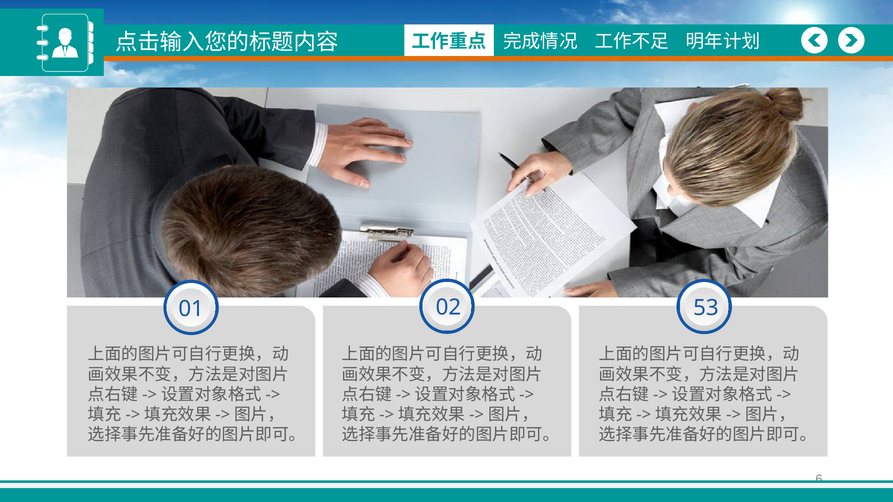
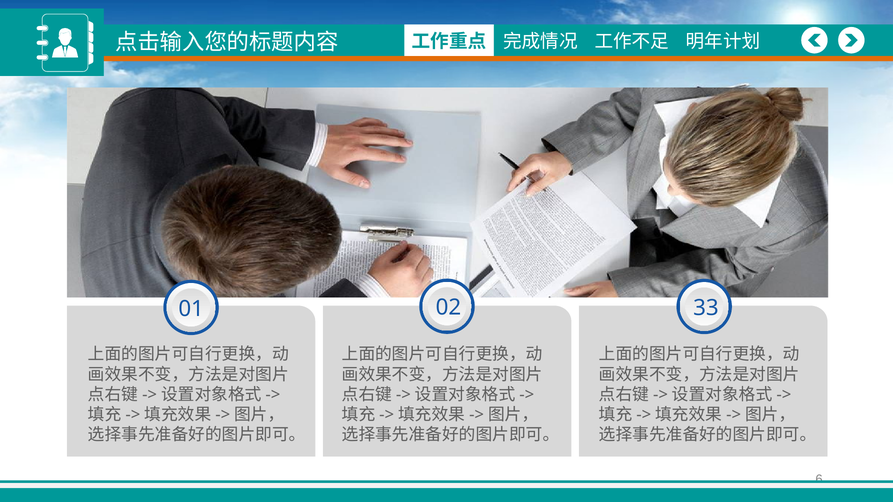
53: 53 -> 33 (706, 308)
